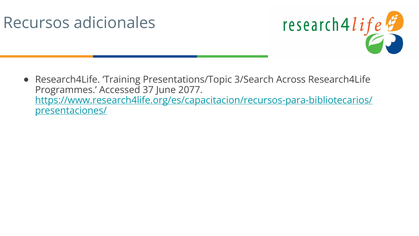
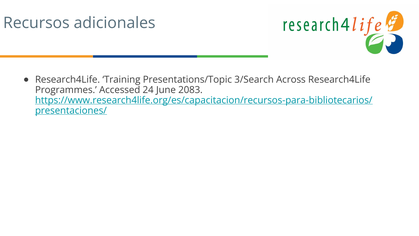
37: 37 -> 24 (148, 90)
2077: 2077 -> 2083 (190, 90)
